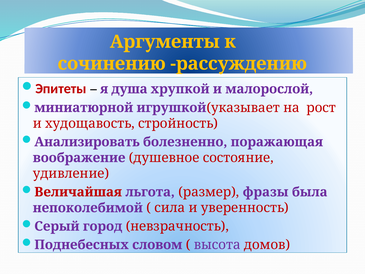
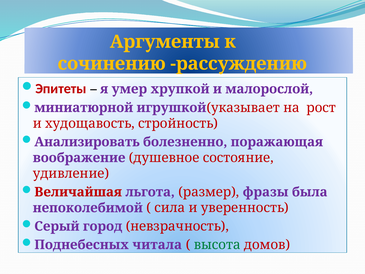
душа: душа -> умер (129, 89)
словом: словом -> читала (157, 245)
высота colour: purple -> green (217, 245)
